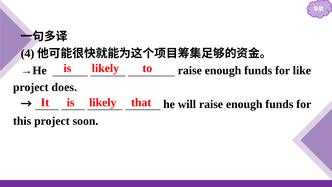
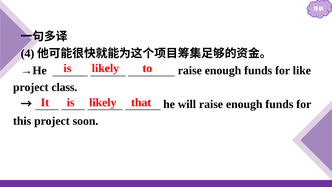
does: does -> class (64, 87)
